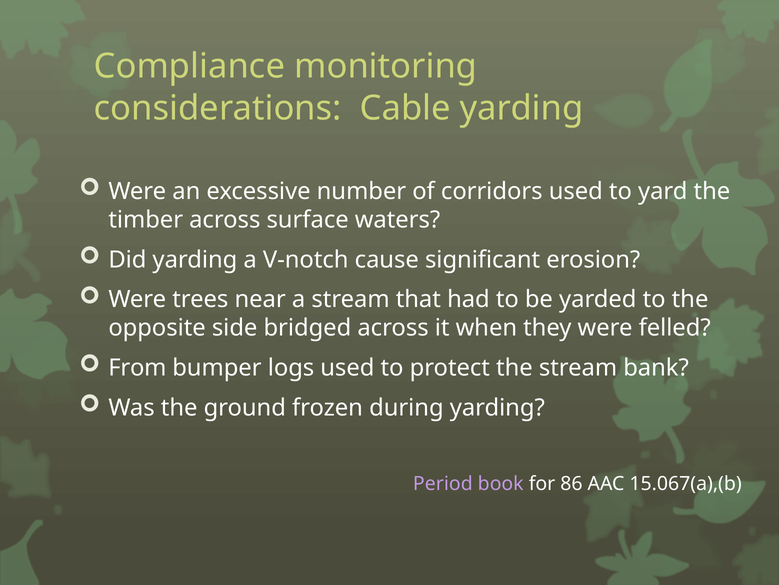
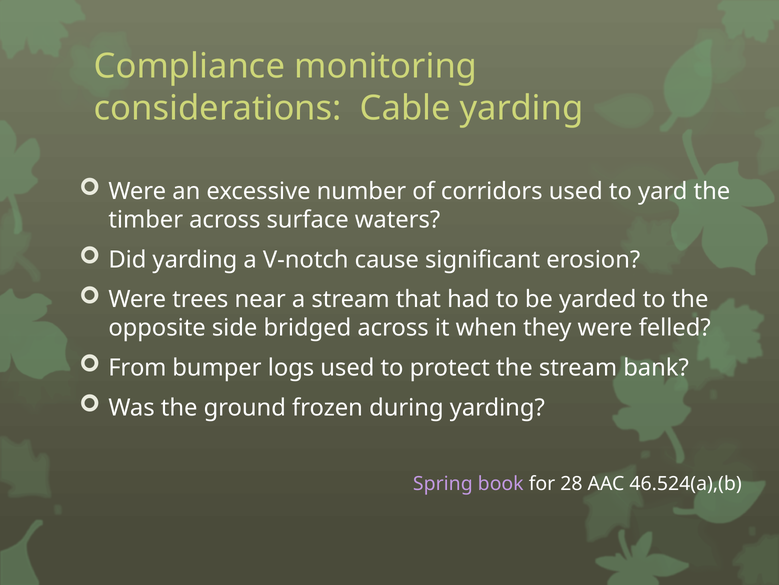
Period: Period -> Spring (443, 483)
86: 86 -> 28 (571, 483)
15.067(a),(b: 15.067(a),(b -> 46.524(a),(b (686, 483)
